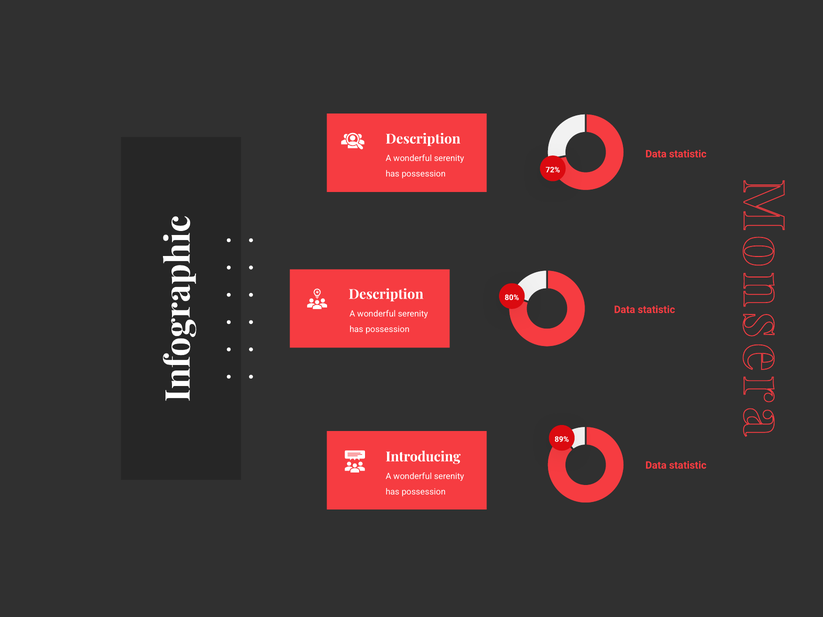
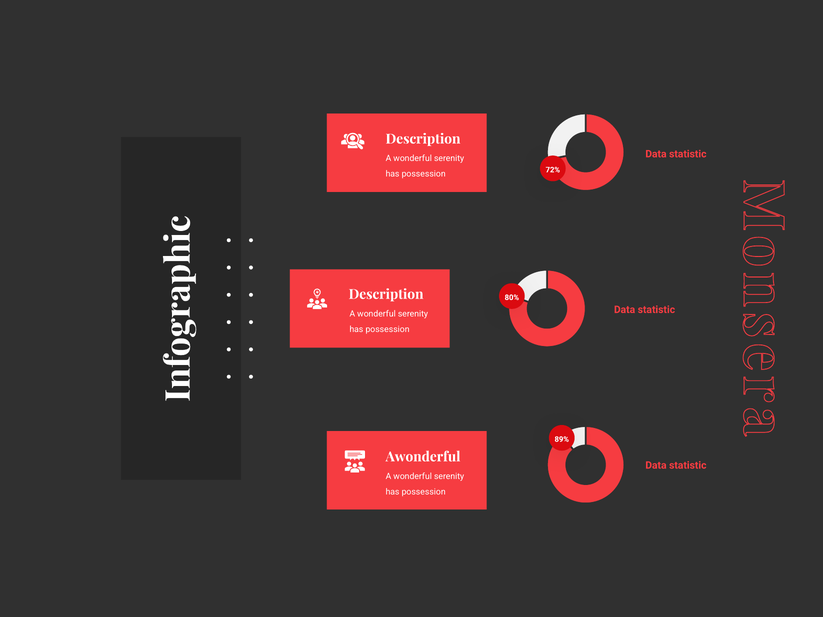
Introducing: Introducing -> Awonderful (423, 457)
